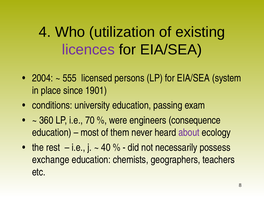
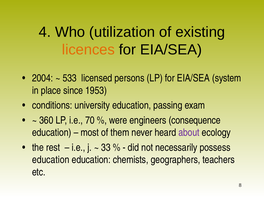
licences colour: purple -> orange (88, 50)
555: 555 -> 533 (70, 78)
1901: 1901 -> 1953 (96, 90)
40: 40 -> 33 (106, 147)
exchange: exchange -> education (51, 160)
